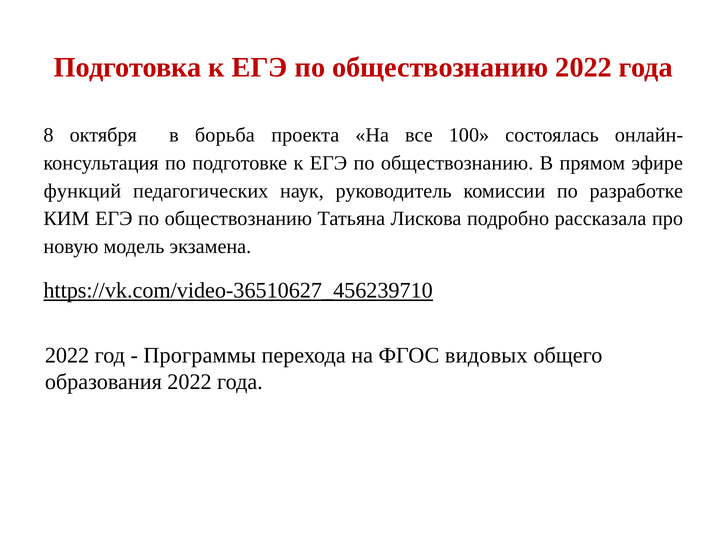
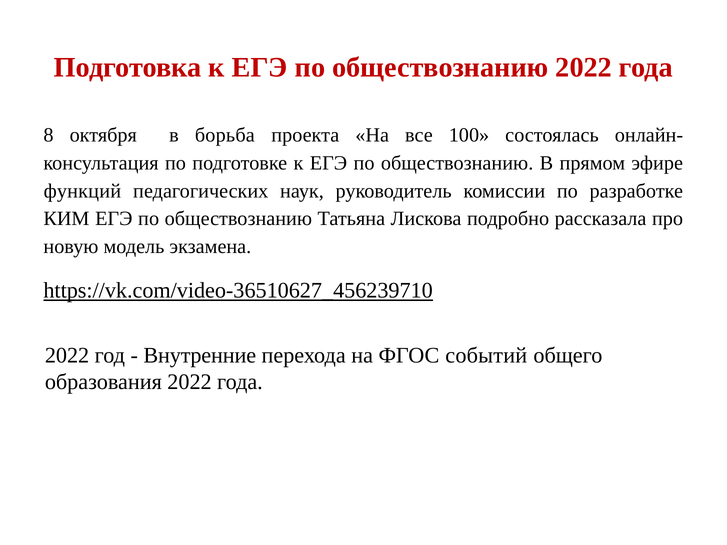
Программы: Программы -> Внутренние (200, 356)
видовых: видовых -> событий (486, 356)
